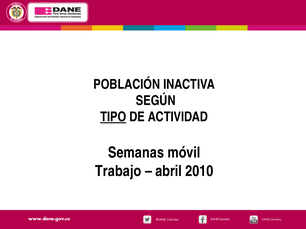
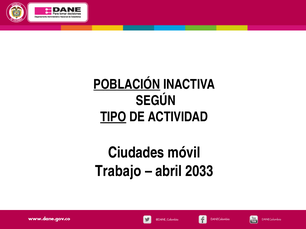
POBLACIÓN underline: none -> present (127, 85)
Semanas: Semanas -> Ciudades (136, 153)
2010: 2010 -> 2033 (199, 171)
